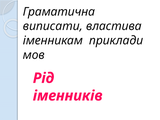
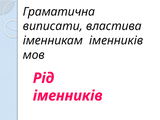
іменникам приклади: приклади -> іменників (116, 41)
